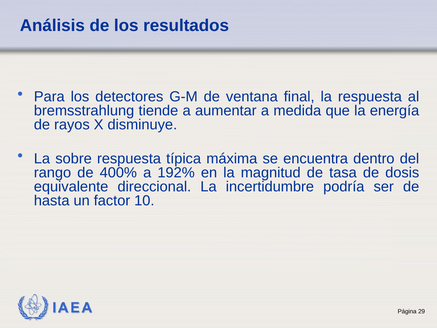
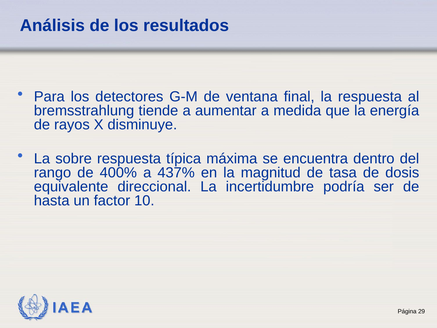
192%: 192% -> 437% (176, 172)
